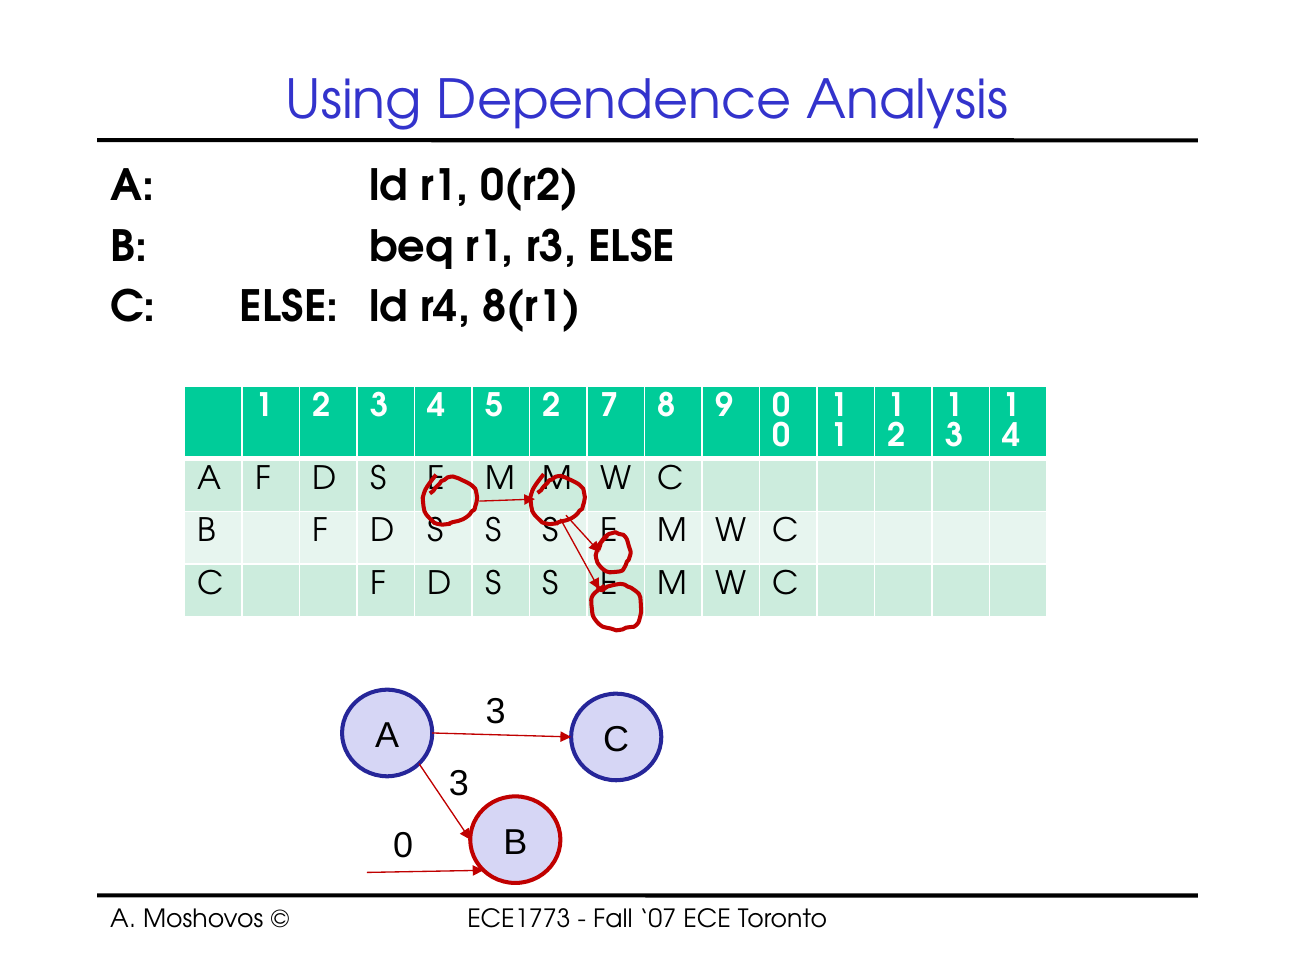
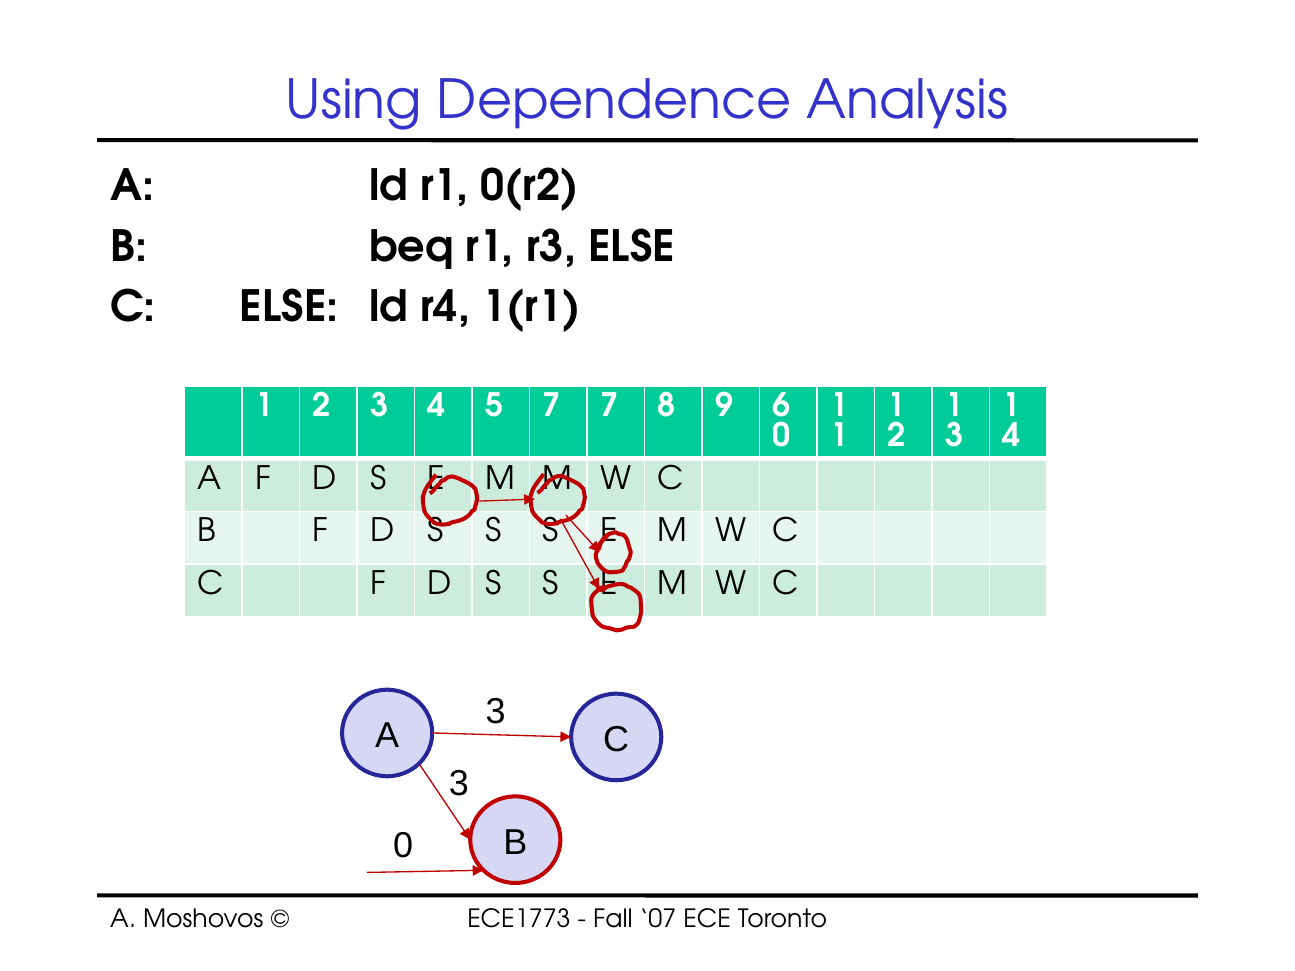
8(r1: 8(r1 -> 1(r1 (532, 307)
5 2: 2 -> 7 (552, 406)
9 0: 0 -> 6 (782, 406)
